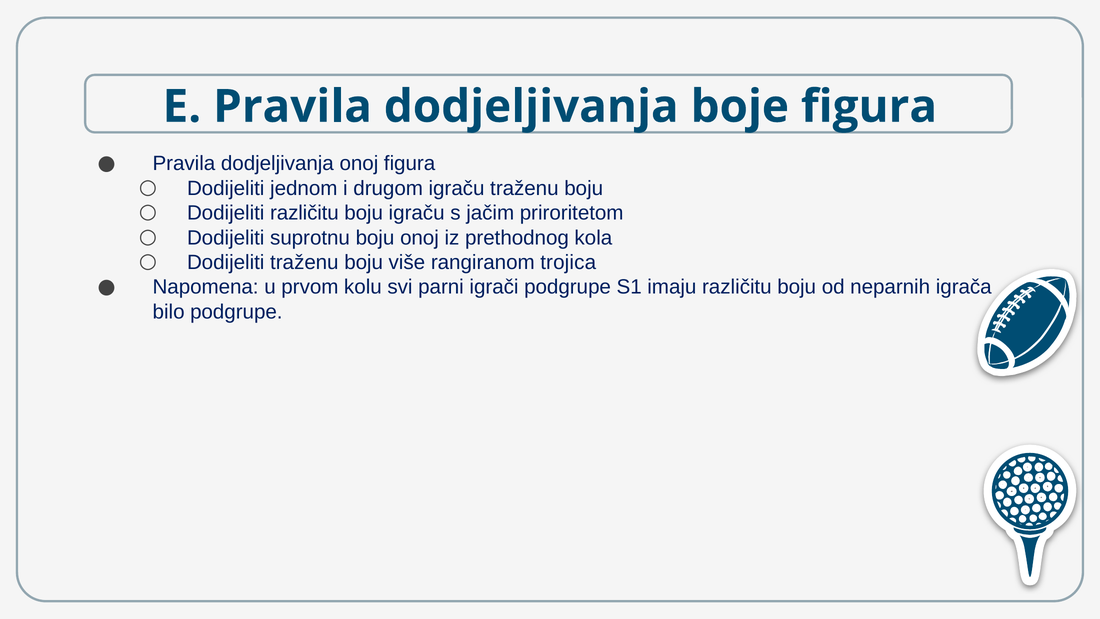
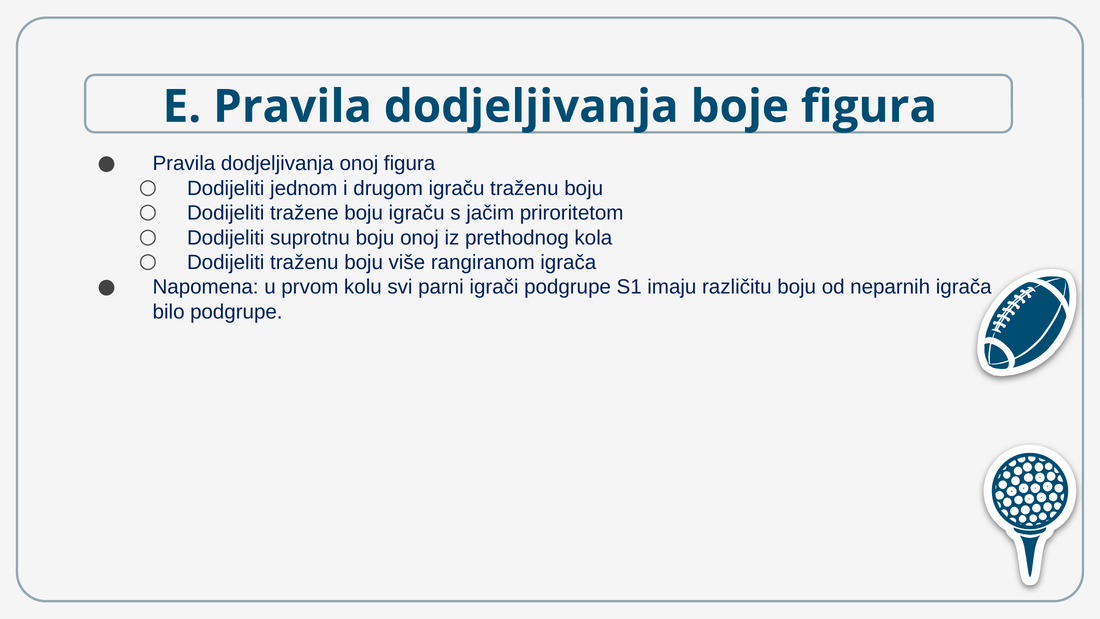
Dodijeliti različitu: različitu -> tražene (304, 213)
rangiranom trojica: trojica -> igrača (568, 262)
